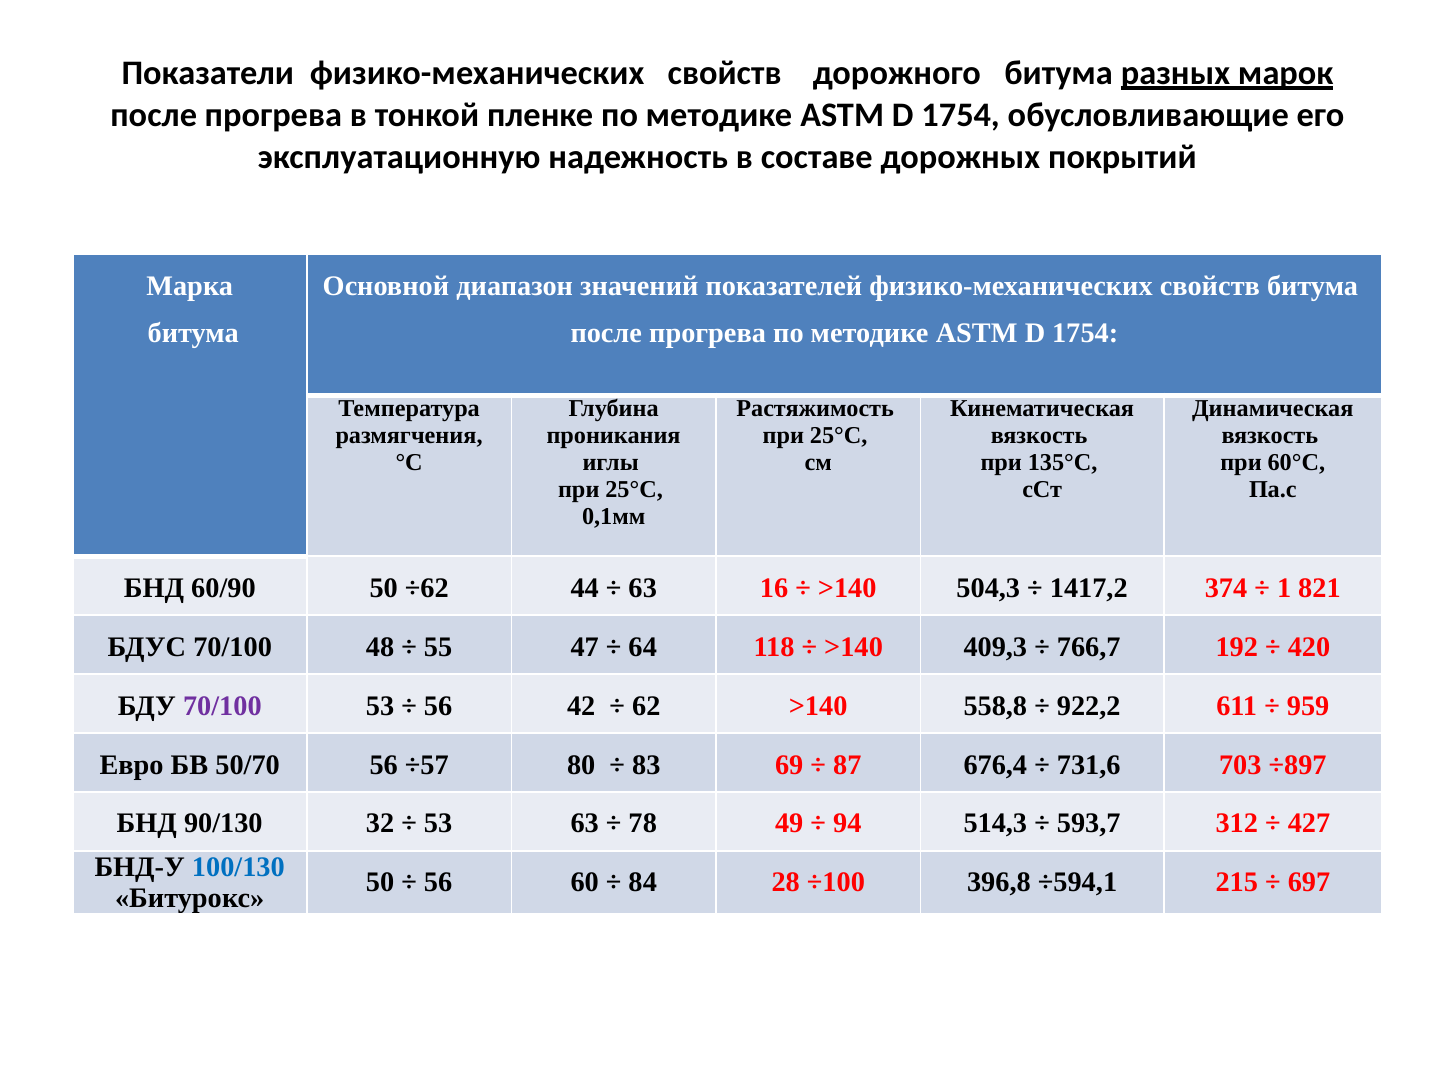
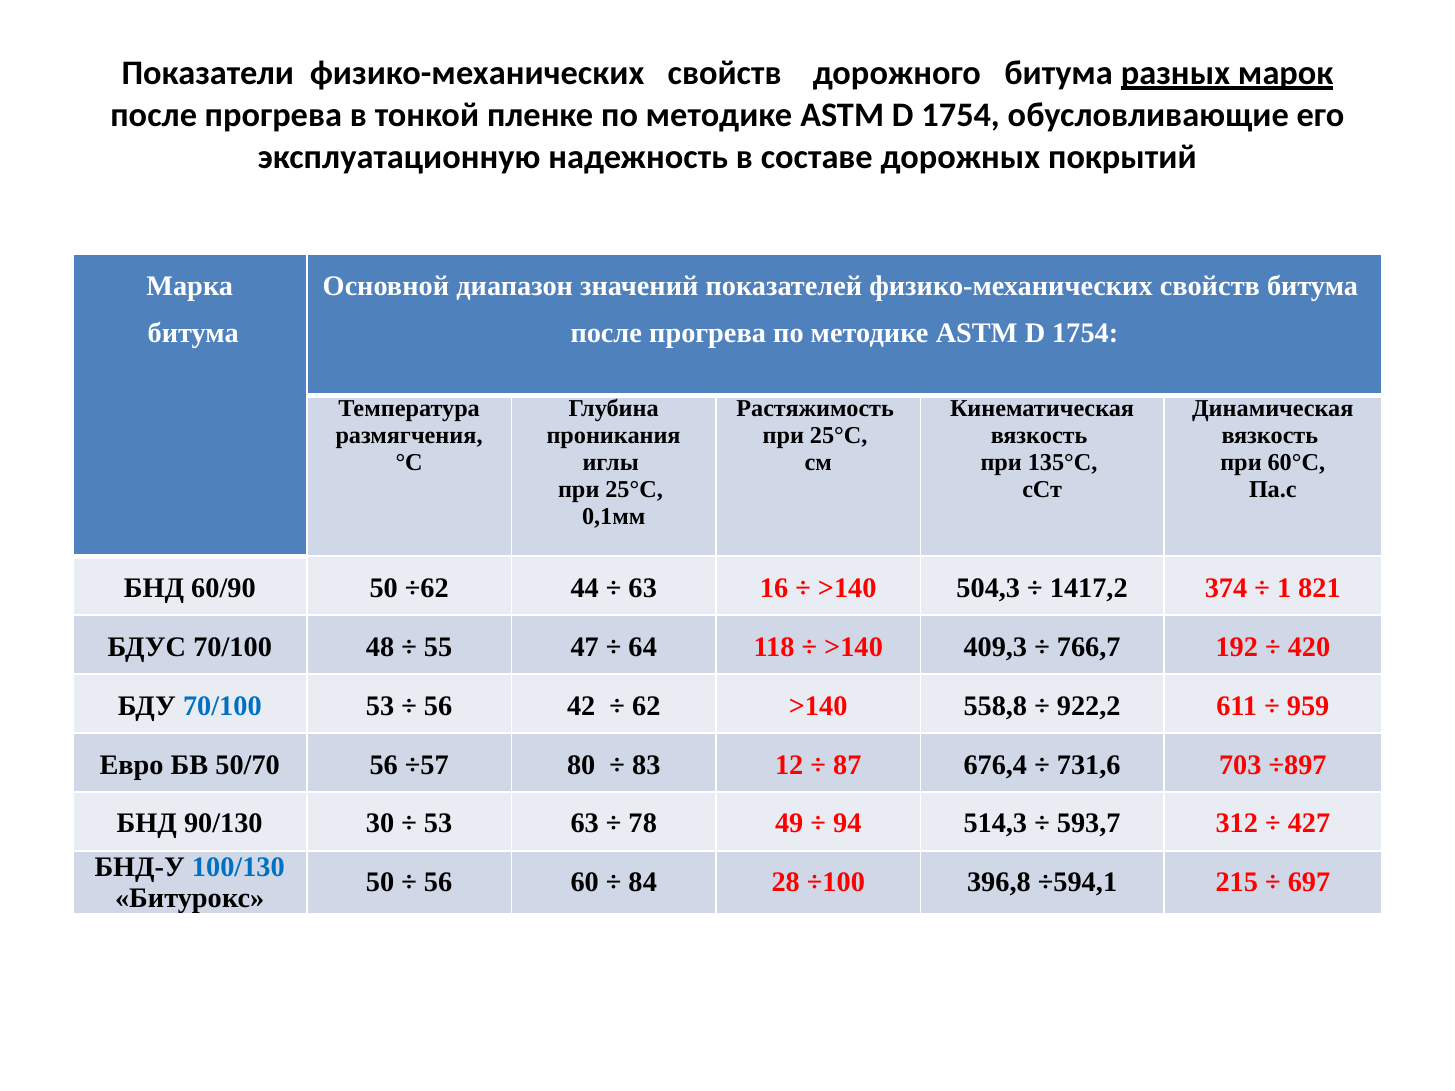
70/100 colour: purple -> blue (222, 706)
69: 69 -> 12 (789, 765)
32: 32 -> 30 (380, 824)
